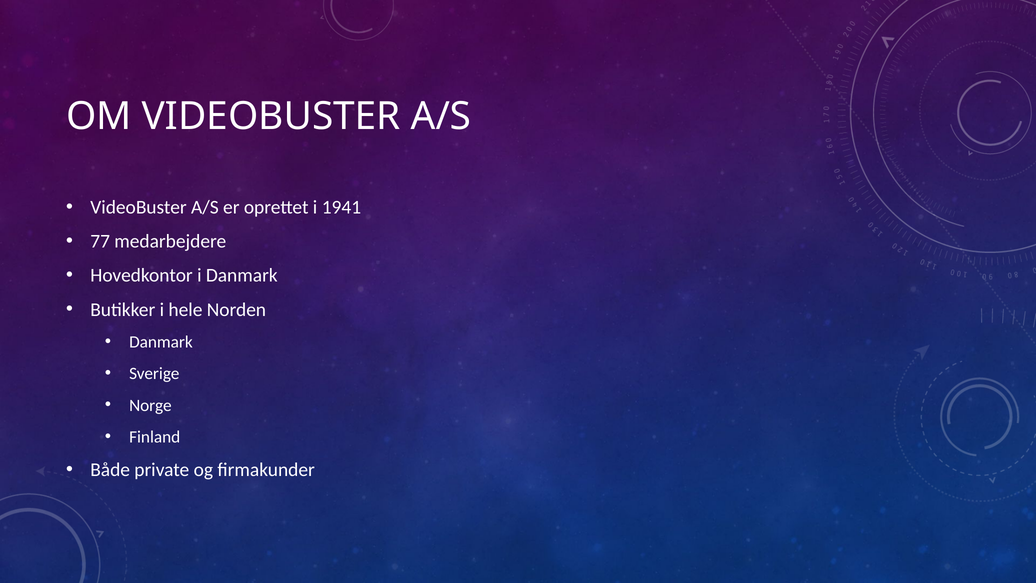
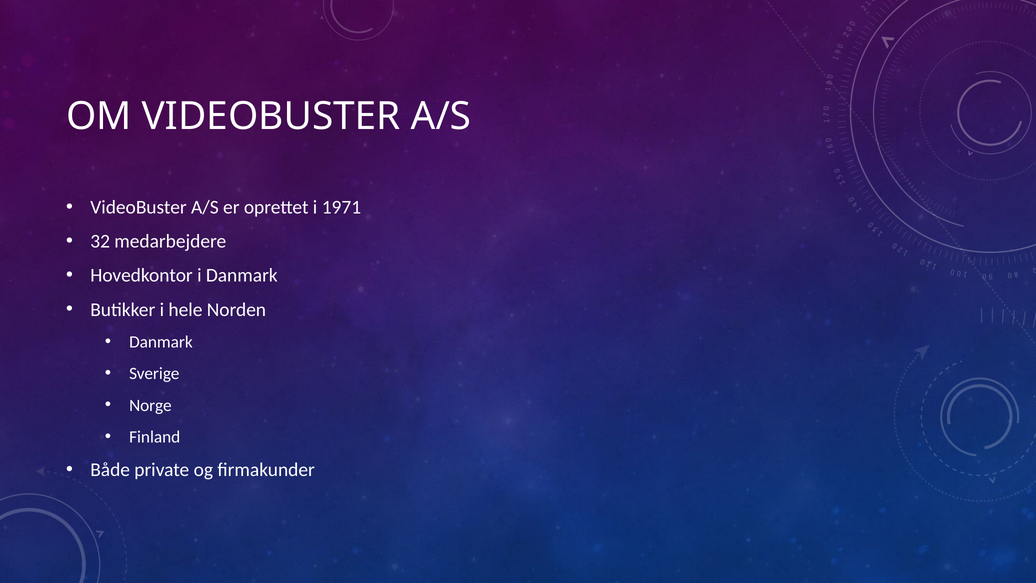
1941: 1941 -> 1971 (341, 207)
77: 77 -> 32 (100, 241)
